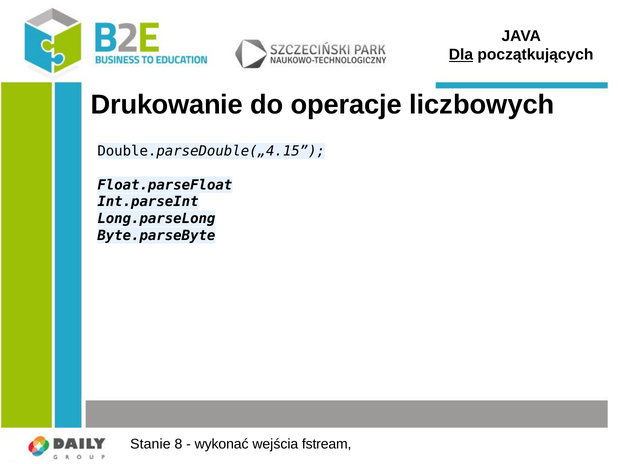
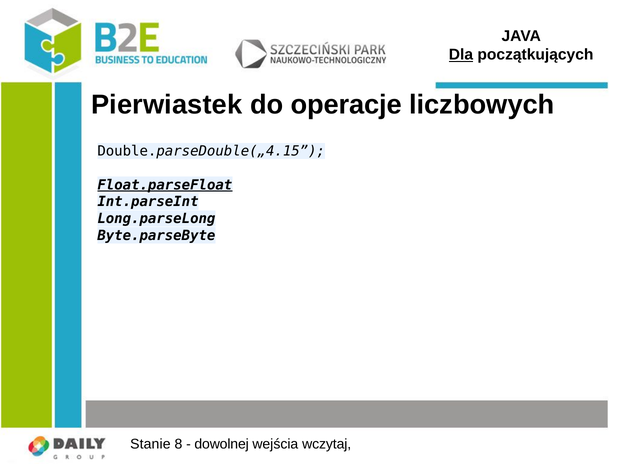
Drukowanie: Drukowanie -> Pierwiastek (167, 105)
Float.parseFloat underline: none -> present (165, 185)
wykonać: wykonać -> dowolnej (222, 443)
fstream: fstream -> wczytaj (327, 443)
